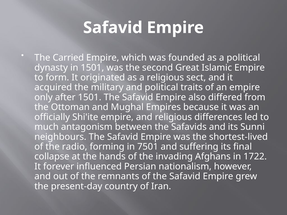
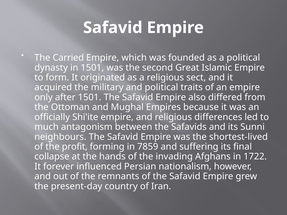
radio: radio -> profit (75, 147)
7501: 7501 -> 7859 (148, 147)
